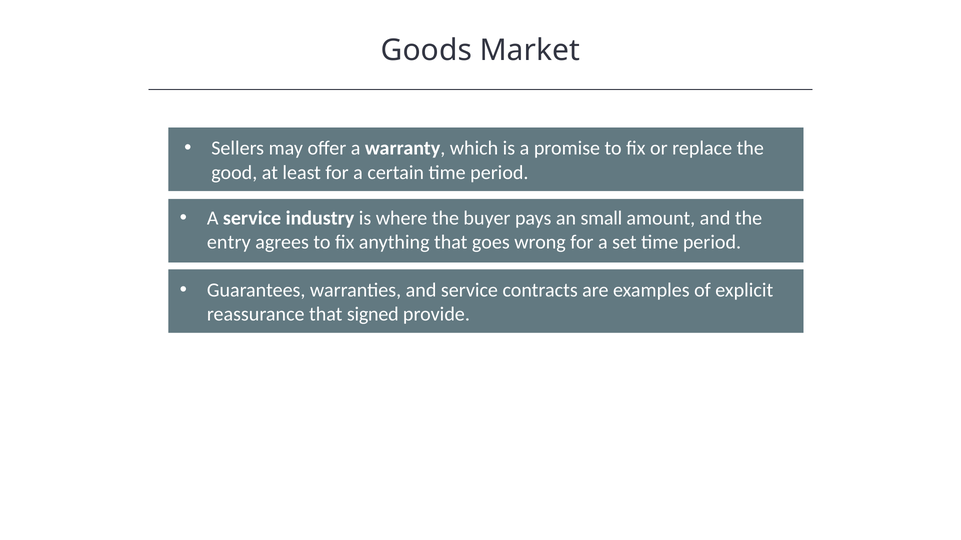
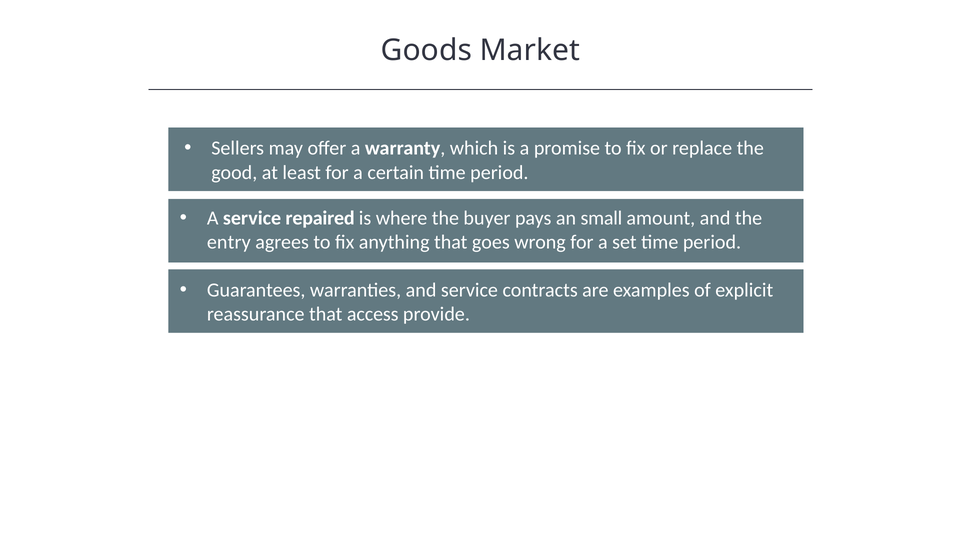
industry: industry -> repaired (320, 219)
signed: signed -> access (373, 314)
